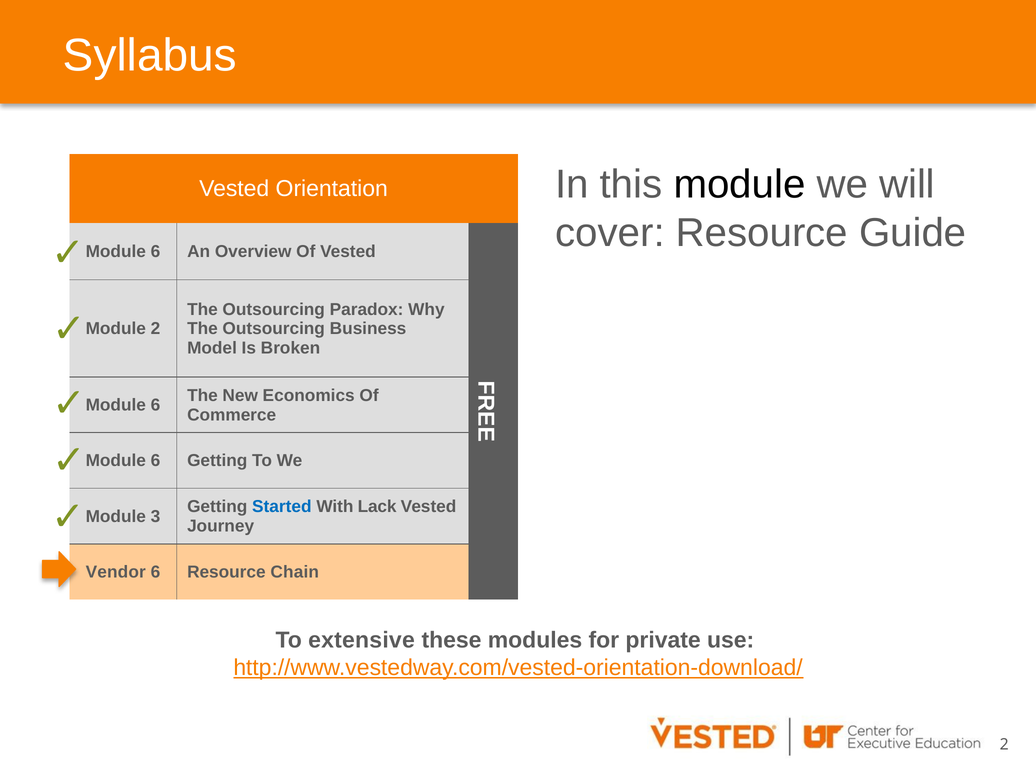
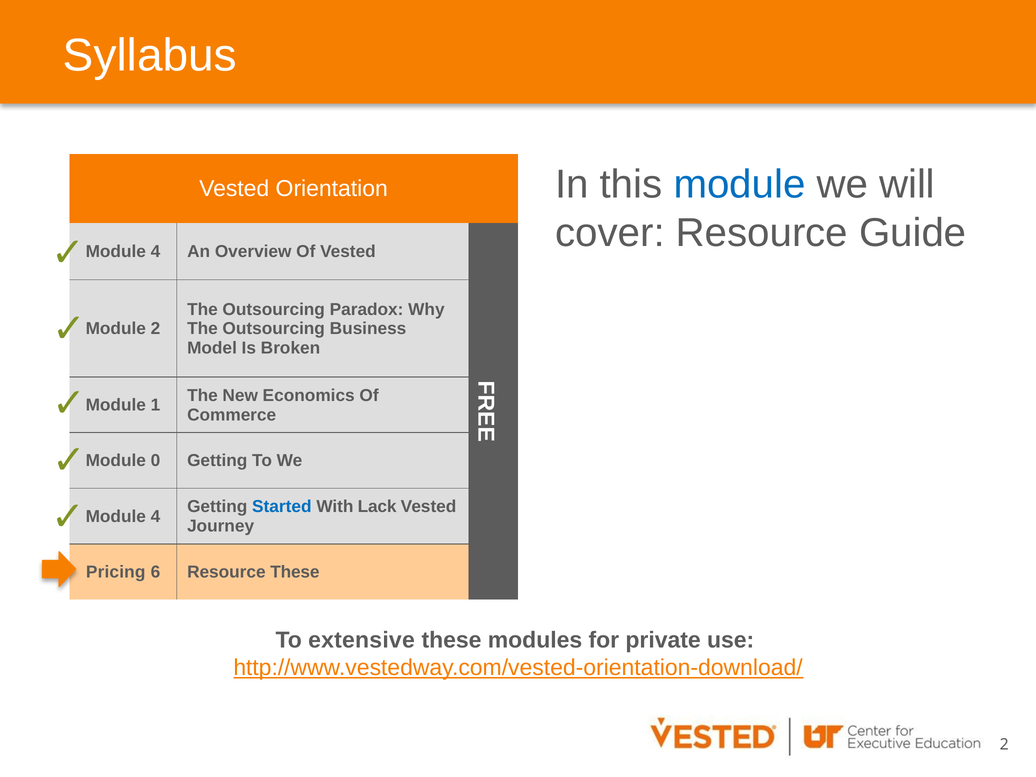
module colour: black -> blue (740, 184)
6: 6 -> 4 (155, 252)
6: 6 -> 1 (155, 405)
6: 6 -> 0 (155, 461)
3: 3 -> 4 (155, 516)
Vendor: Vendor -> Pricing (116, 572)
Resource Chain: Chain -> These (295, 572)
